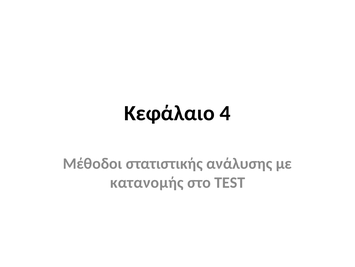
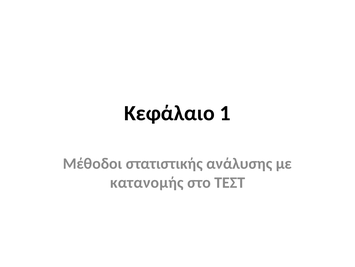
4: 4 -> 1 (225, 113)
TEST: TEST -> ΤΕΣΤ (230, 182)
